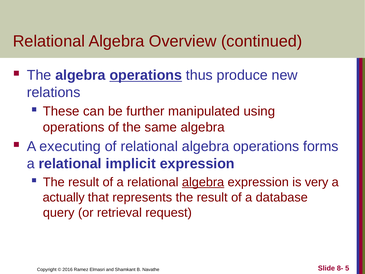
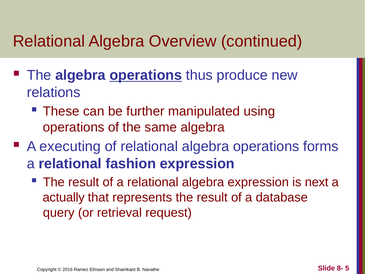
implicit: implicit -> fashion (131, 163)
algebra underline: present -> none (203, 182)
very: very -> next (317, 182)
